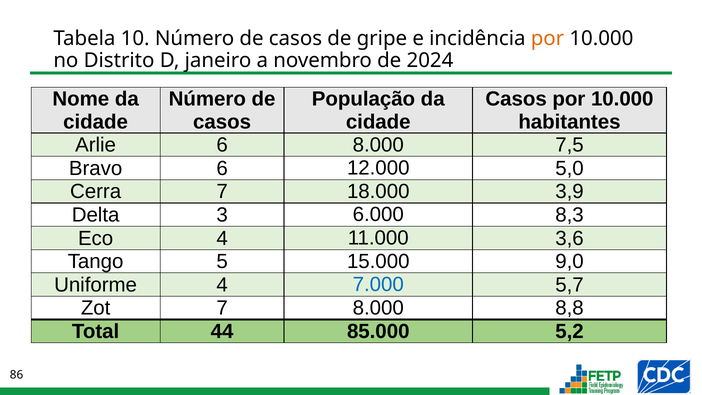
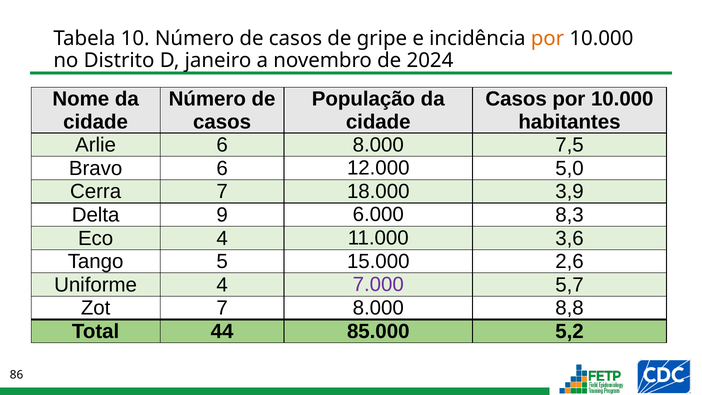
3: 3 -> 9 (222, 215)
9,0: 9,0 -> 2,6 (570, 261)
7.000 colour: blue -> purple (378, 285)
